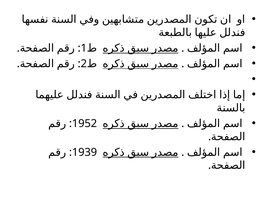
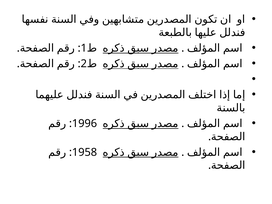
1952: 1952 -> 1996 (85, 123)
1939: 1939 -> 1958 (85, 152)
